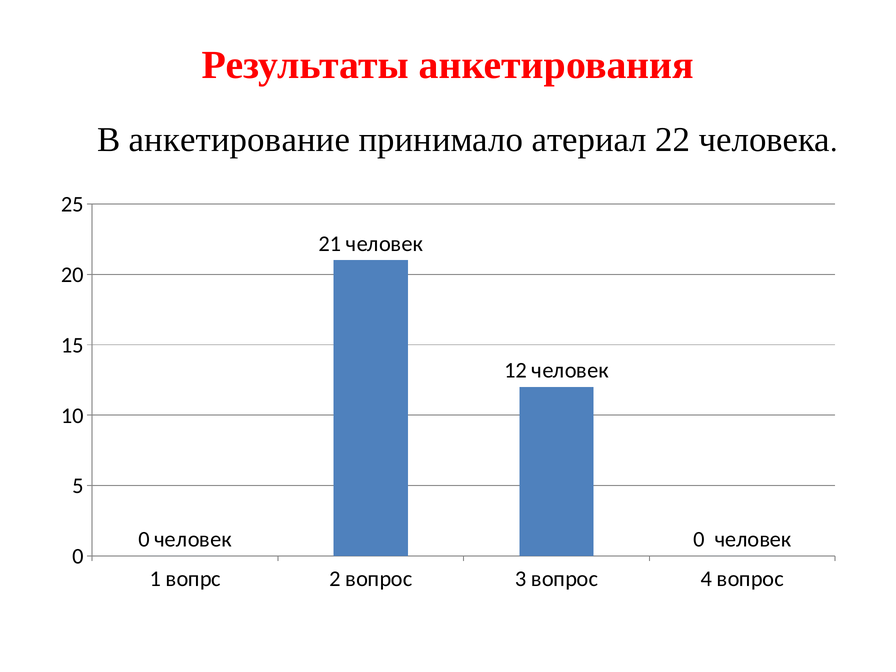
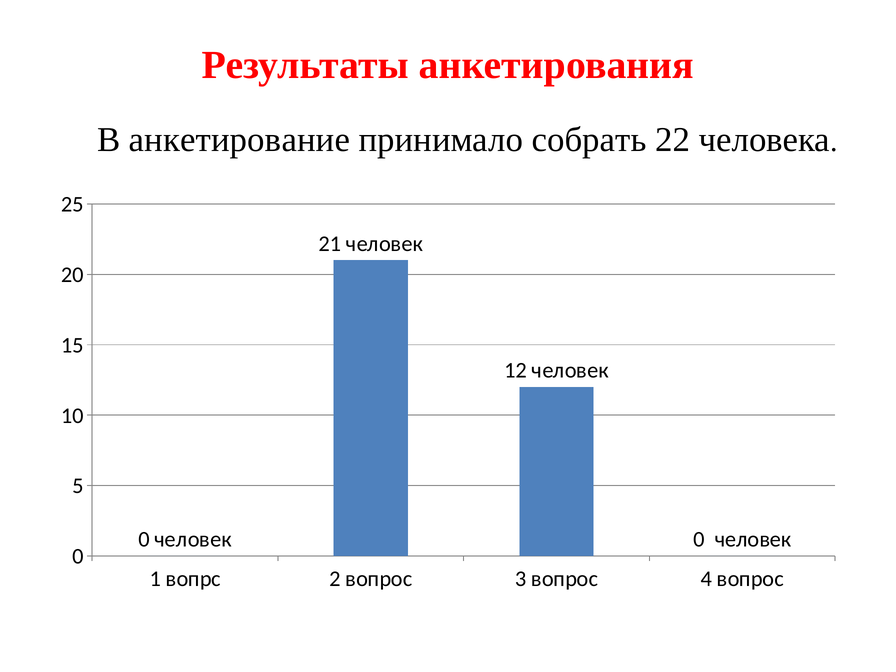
атериал: атериал -> собрать (589, 140)
